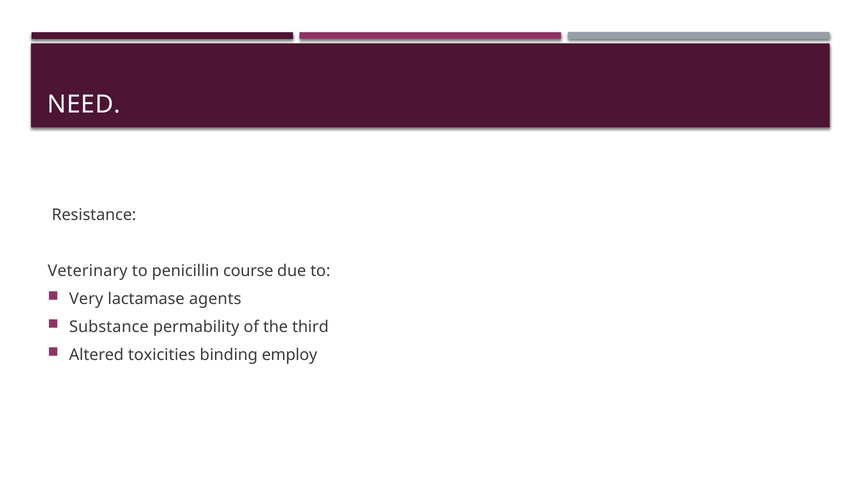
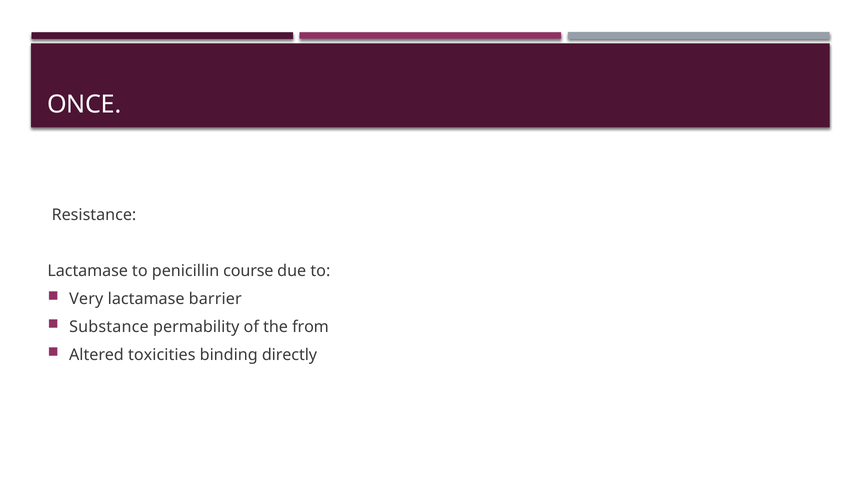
NEED: NEED -> ONCE (84, 105)
Veterinary: Veterinary -> Lactamase (88, 271)
agents: agents -> barrier (215, 299)
third: third -> from (311, 327)
employ: employ -> directly (289, 355)
